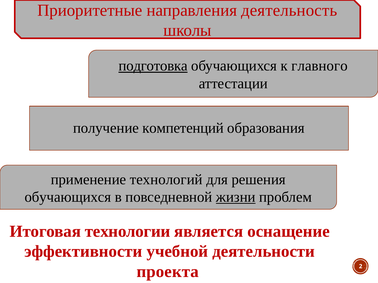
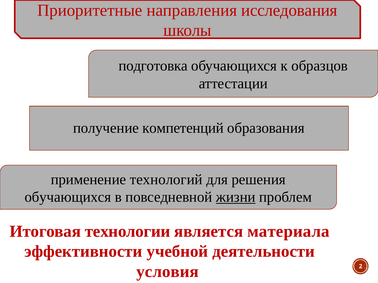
деятельность: деятельность -> исследования (289, 10)
подготовка underline: present -> none (153, 66)
главного: главного -> образцов (320, 66)
оснащение: оснащение -> материала (288, 232)
проекта: проекта -> условия (168, 272)
